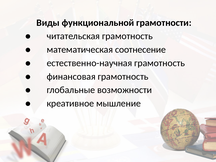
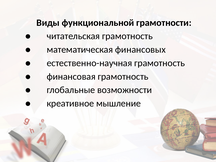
соотнесение: соотнесение -> финансовых (140, 50)
